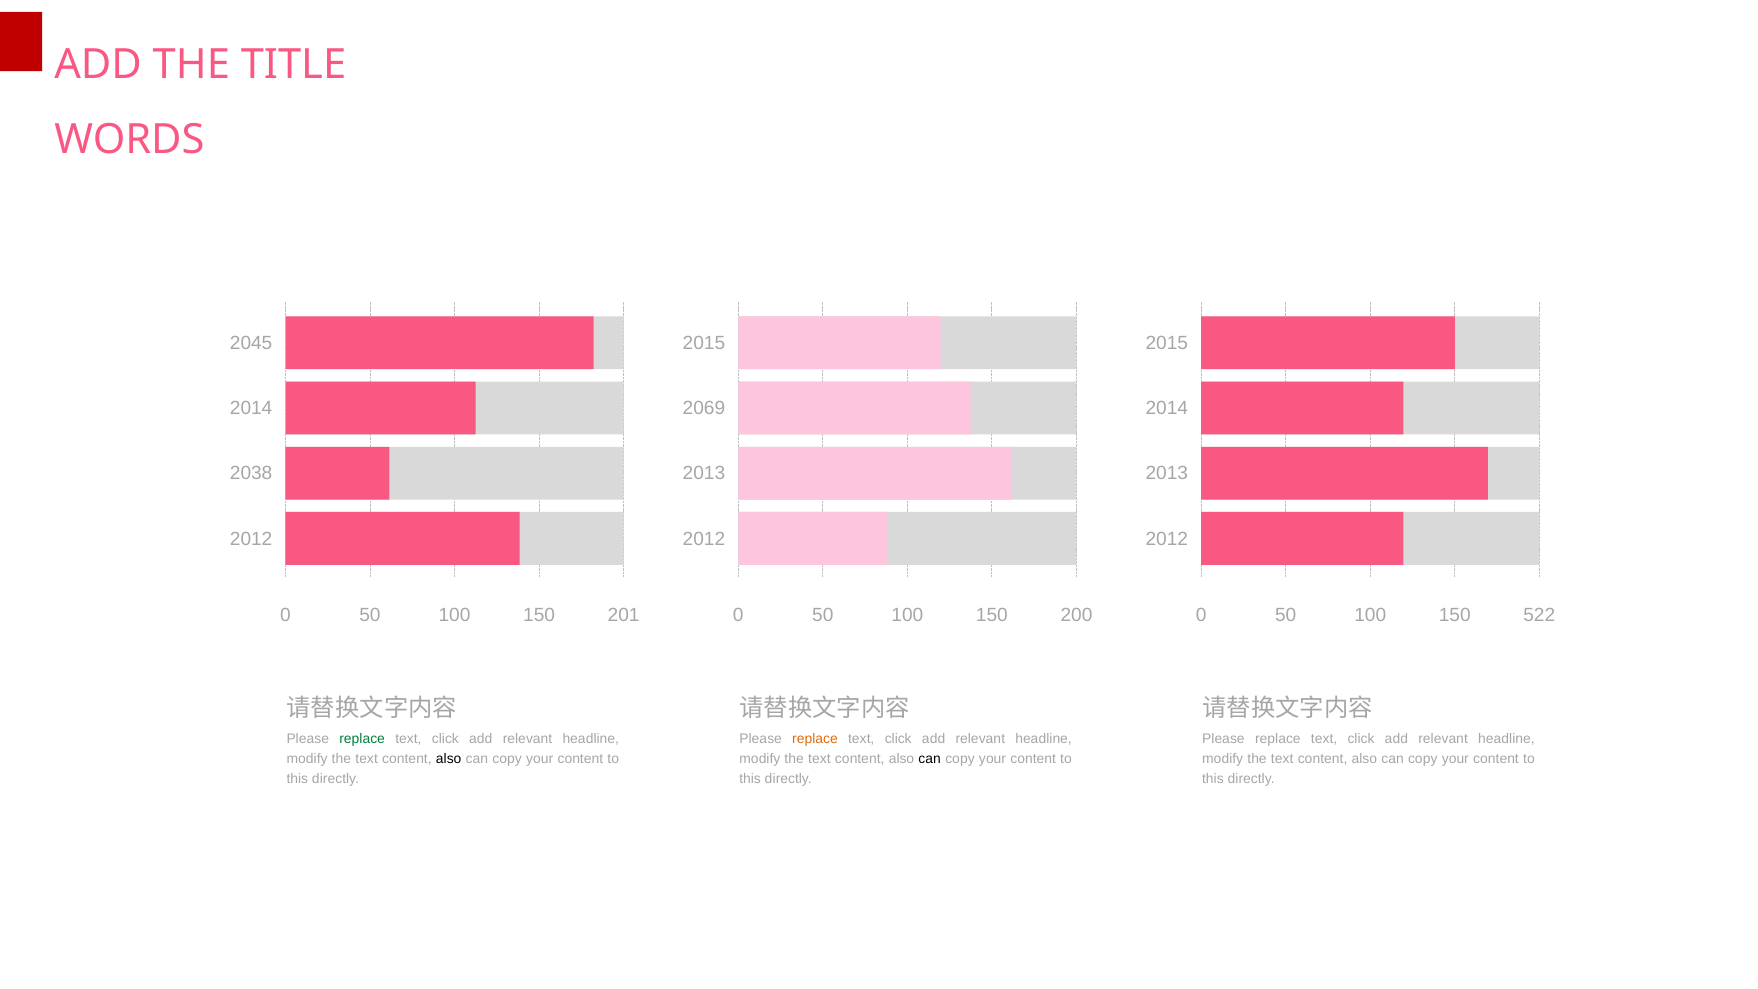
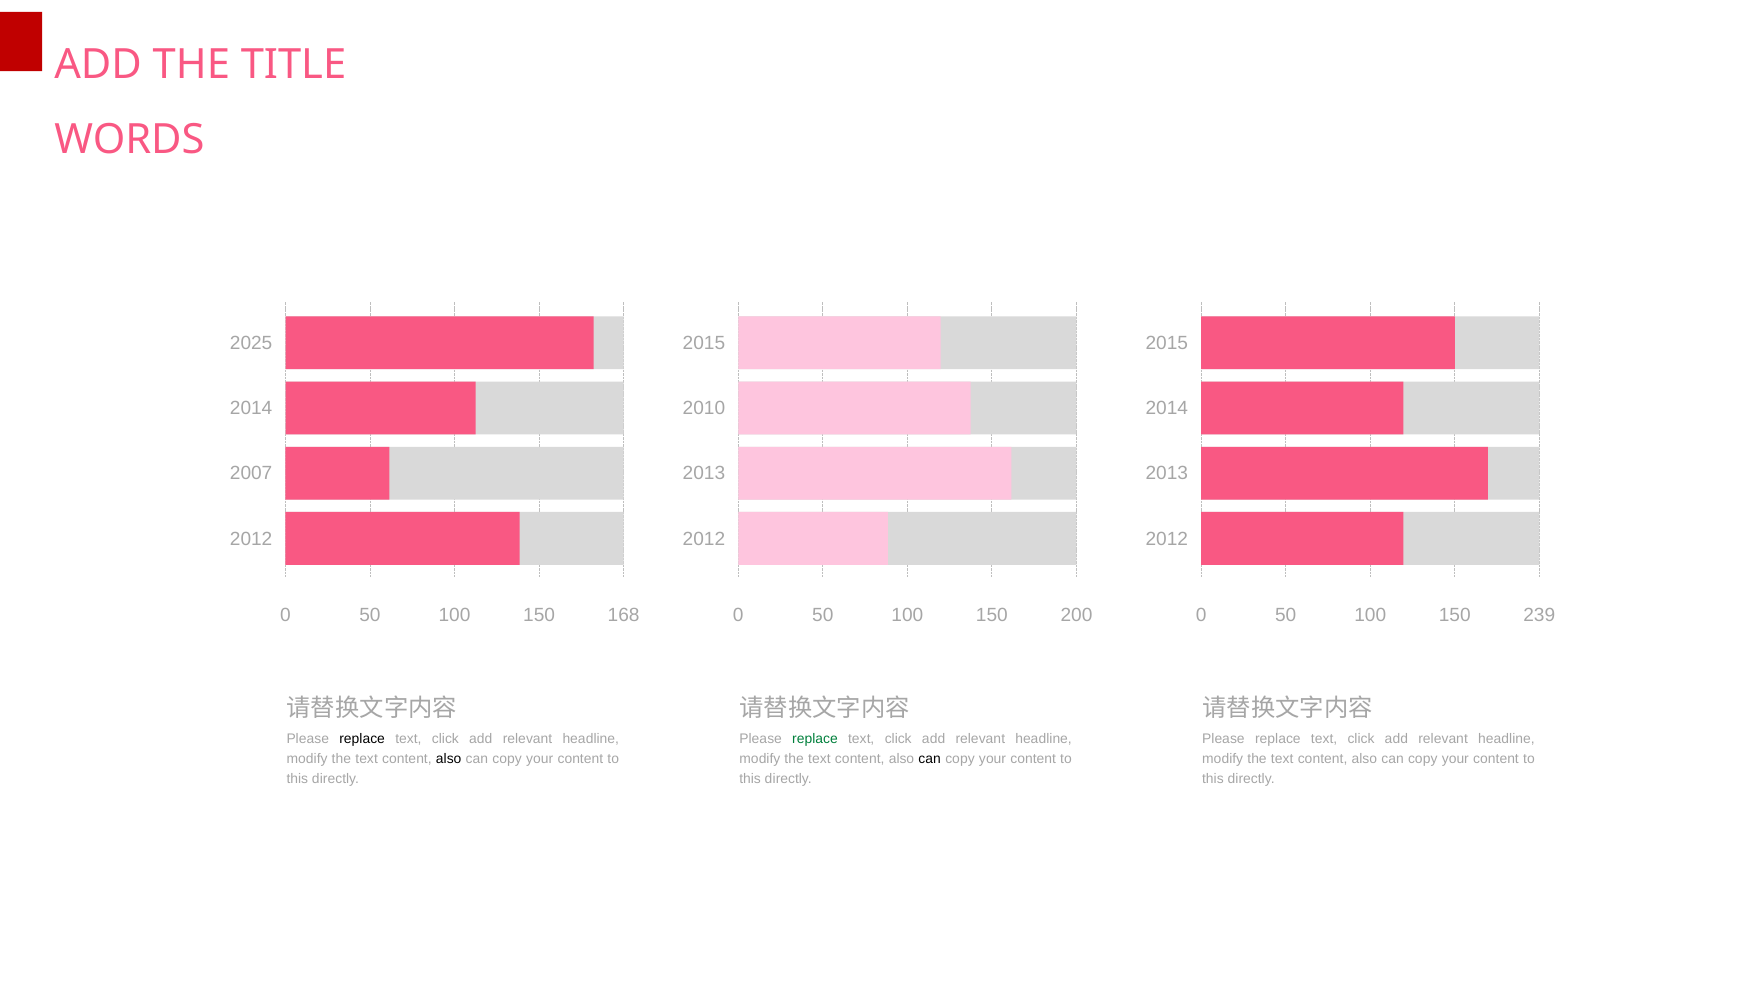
2045: 2045 -> 2025 (251, 343)
2069: 2069 -> 2010 (704, 408)
2038: 2038 -> 2007 (251, 474)
201: 201 -> 168 (624, 615)
522: 522 -> 239 (1539, 615)
replace colour: green -> black (362, 739)
replace colour: orange -> green (815, 739)
